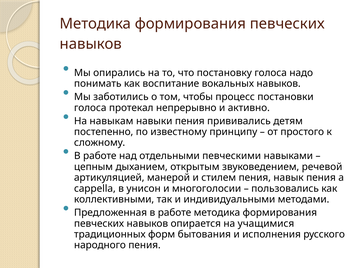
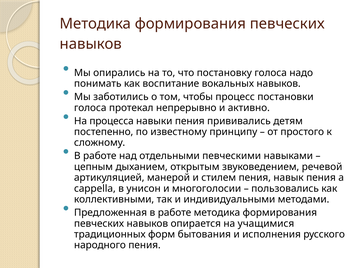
навыкам: навыкам -> процесса (112, 121)
